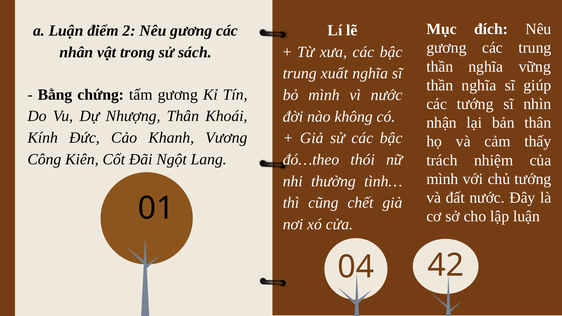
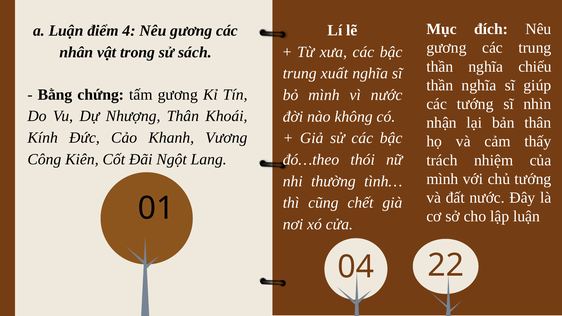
2: 2 -> 4 (129, 31)
vững: vững -> chiếu (535, 67)
42: 42 -> 22 (446, 265)
